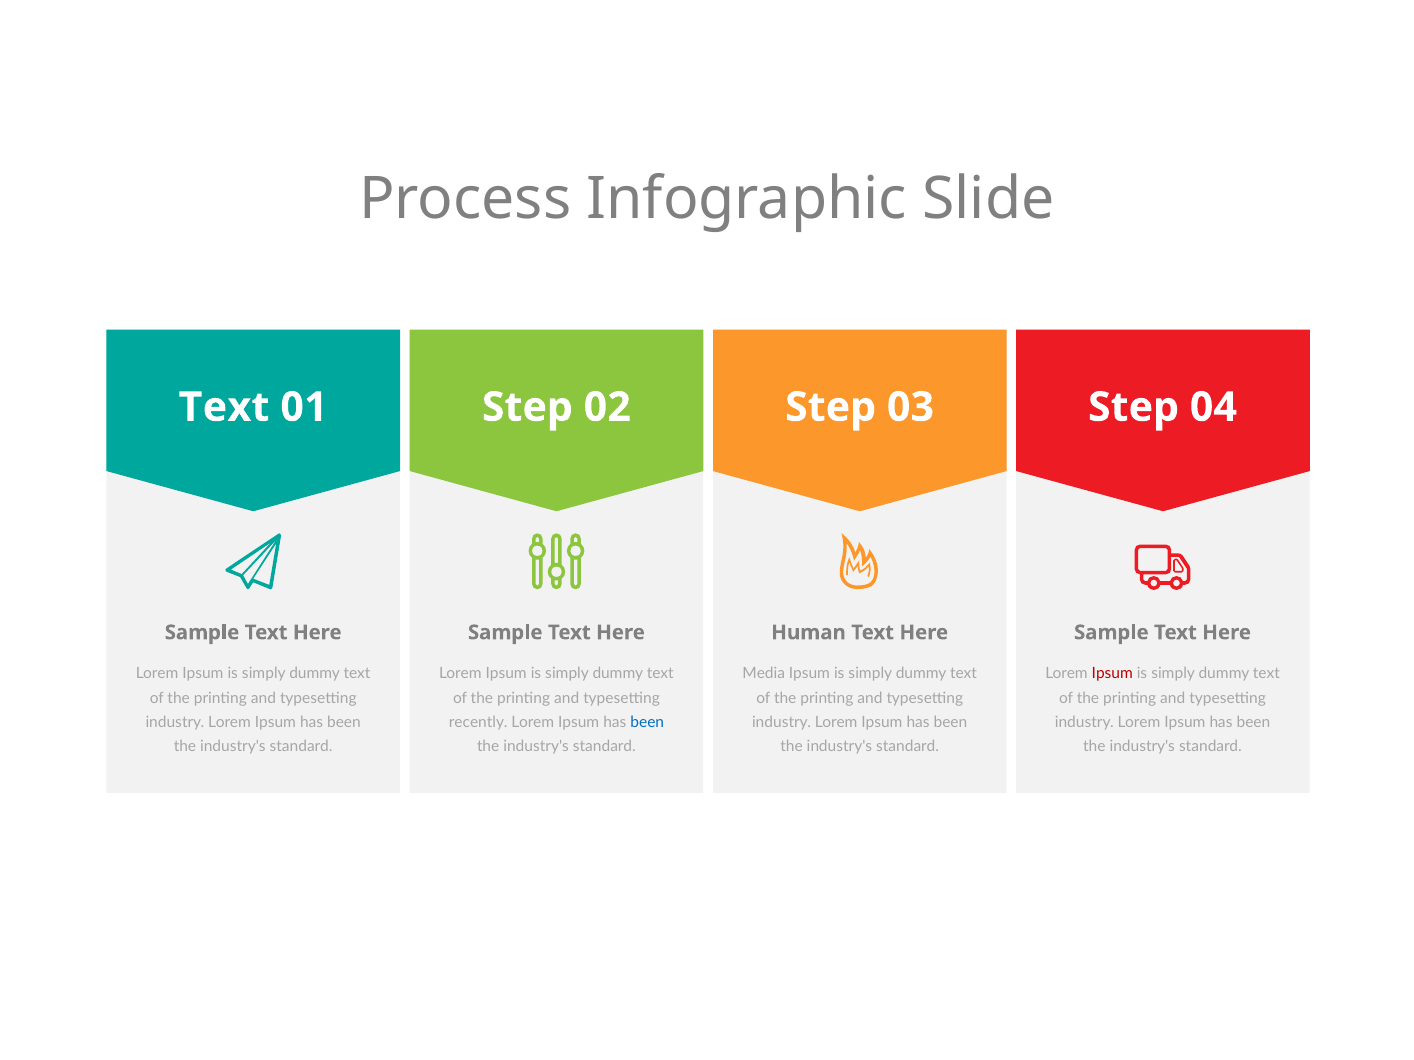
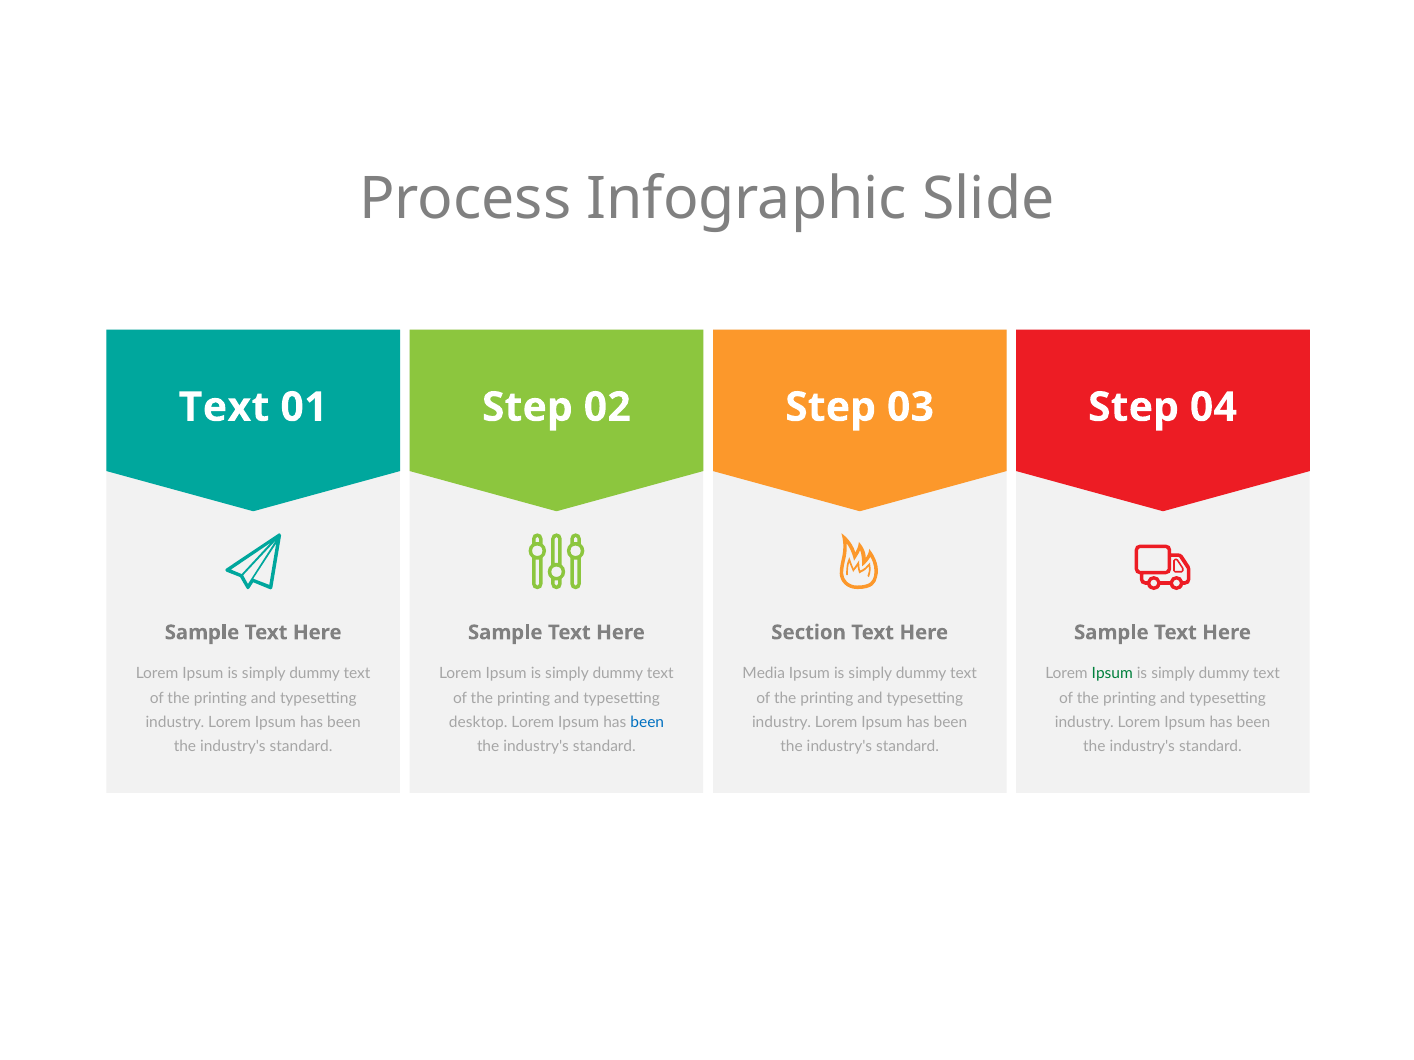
Human: Human -> Section (809, 633)
Ipsum colour: red -> green (1112, 674)
recently: recently -> desktop (478, 723)
